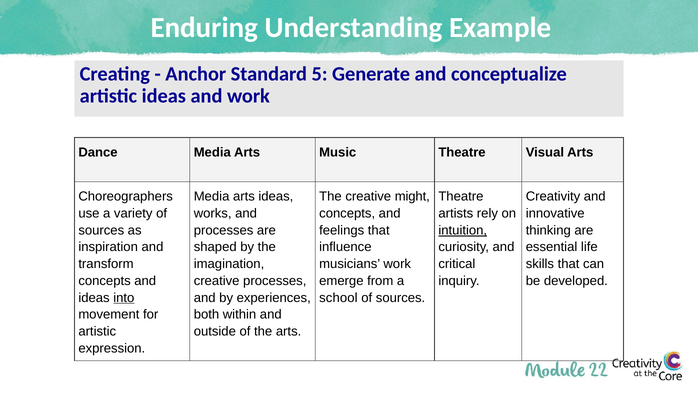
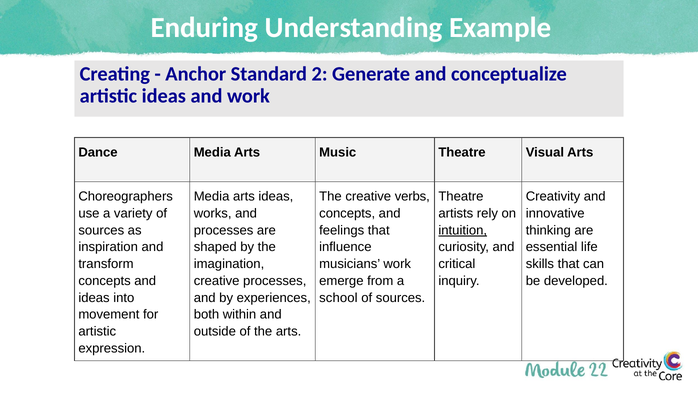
5: 5 -> 2 (320, 74)
might: might -> verbs (412, 196)
into underline: present -> none (124, 297)
